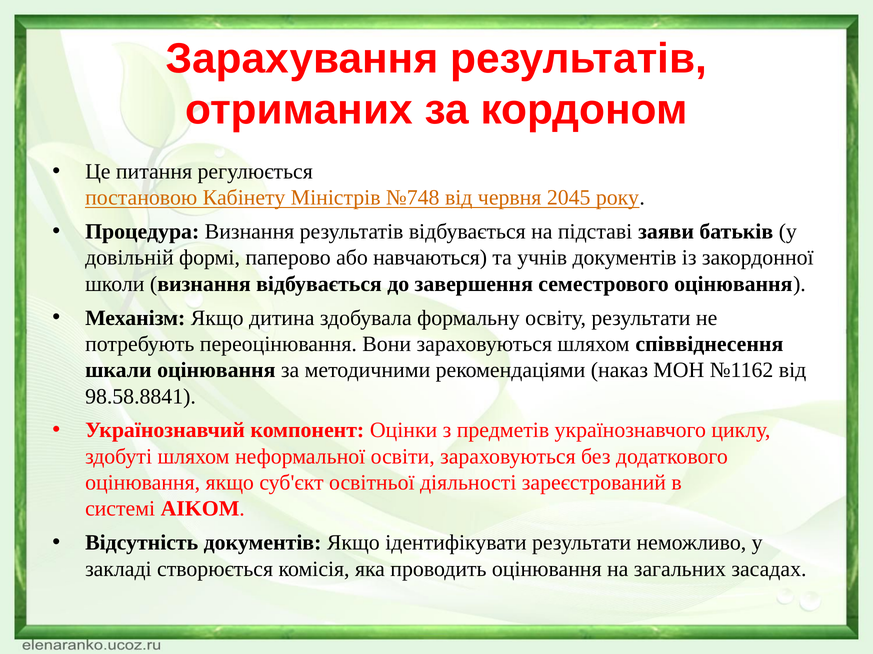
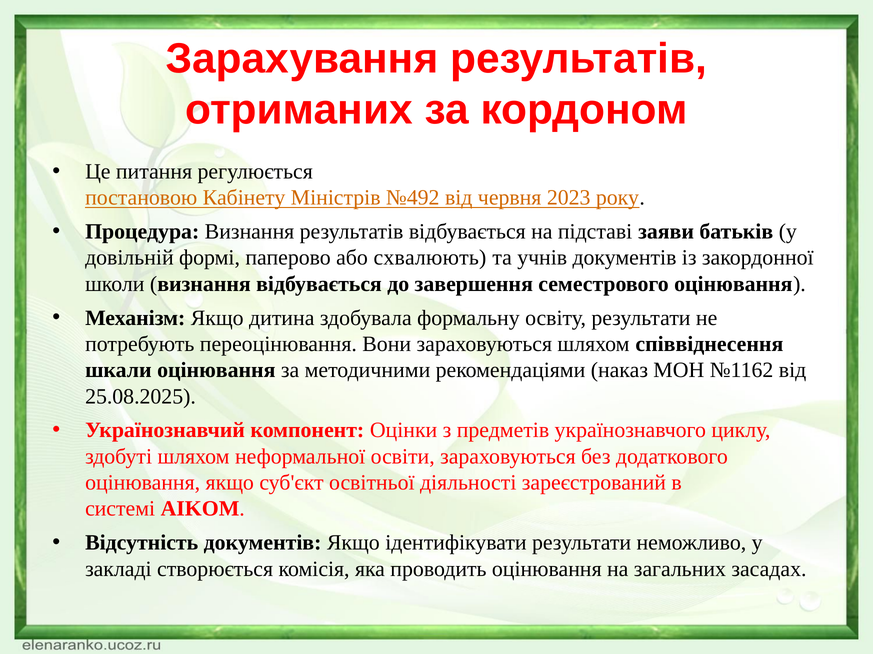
№748: №748 -> №492 (413, 198)
2045: 2045 -> 2023 (569, 198)
навчаються: навчаються -> схвалюють (430, 258)
98.58.8841: 98.58.8841 -> 25.08.2025 (140, 397)
